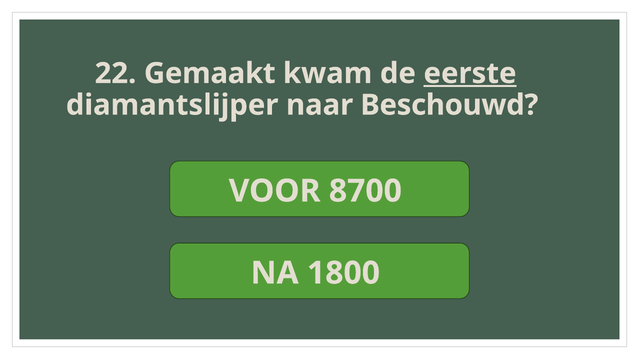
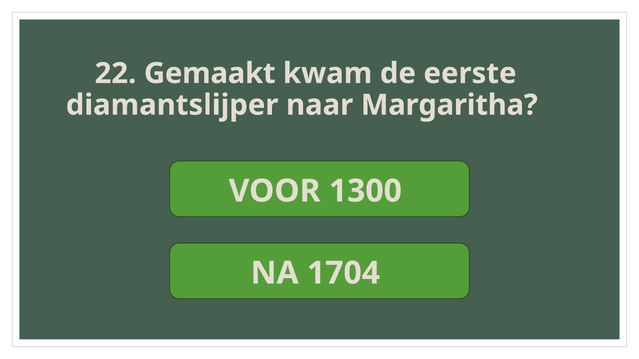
eerste underline: present -> none (470, 73)
Beschouwd: Beschouwd -> Margaritha (449, 105)
8700: 8700 -> 1300 (365, 191)
1800: 1800 -> 1704 (343, 273)
